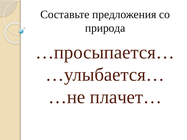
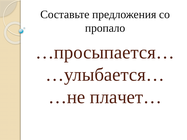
природа: природа -> пропало (105, 28)
